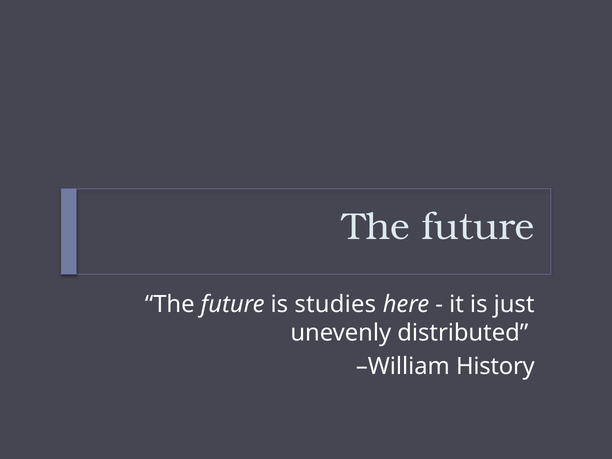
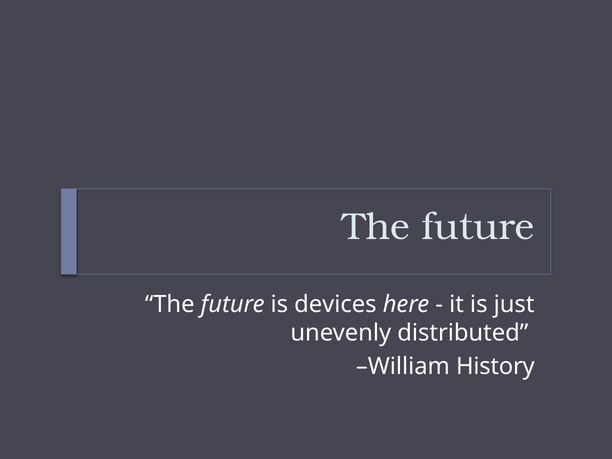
studies: studies -> devices (335, 305)
